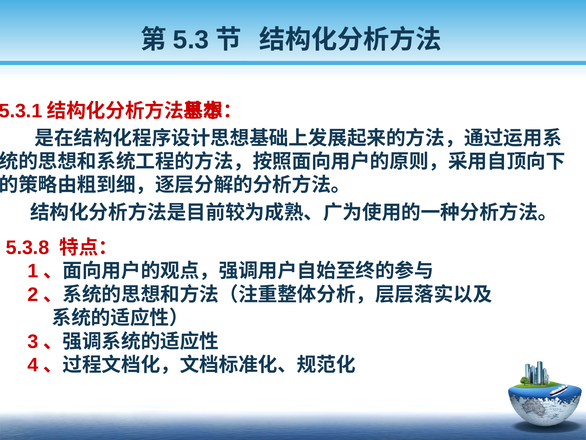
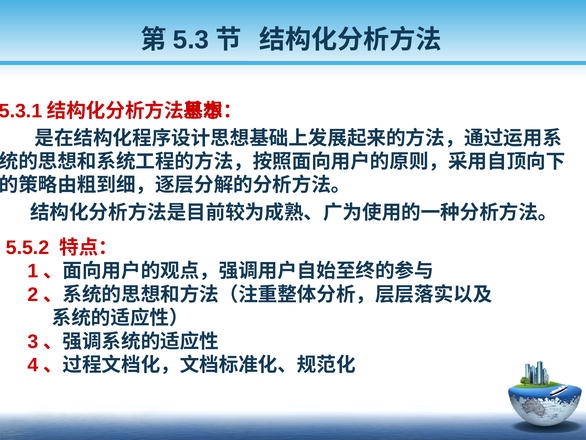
5.3.8: 5.3.8 -> 5.5.2 (28, 247)
